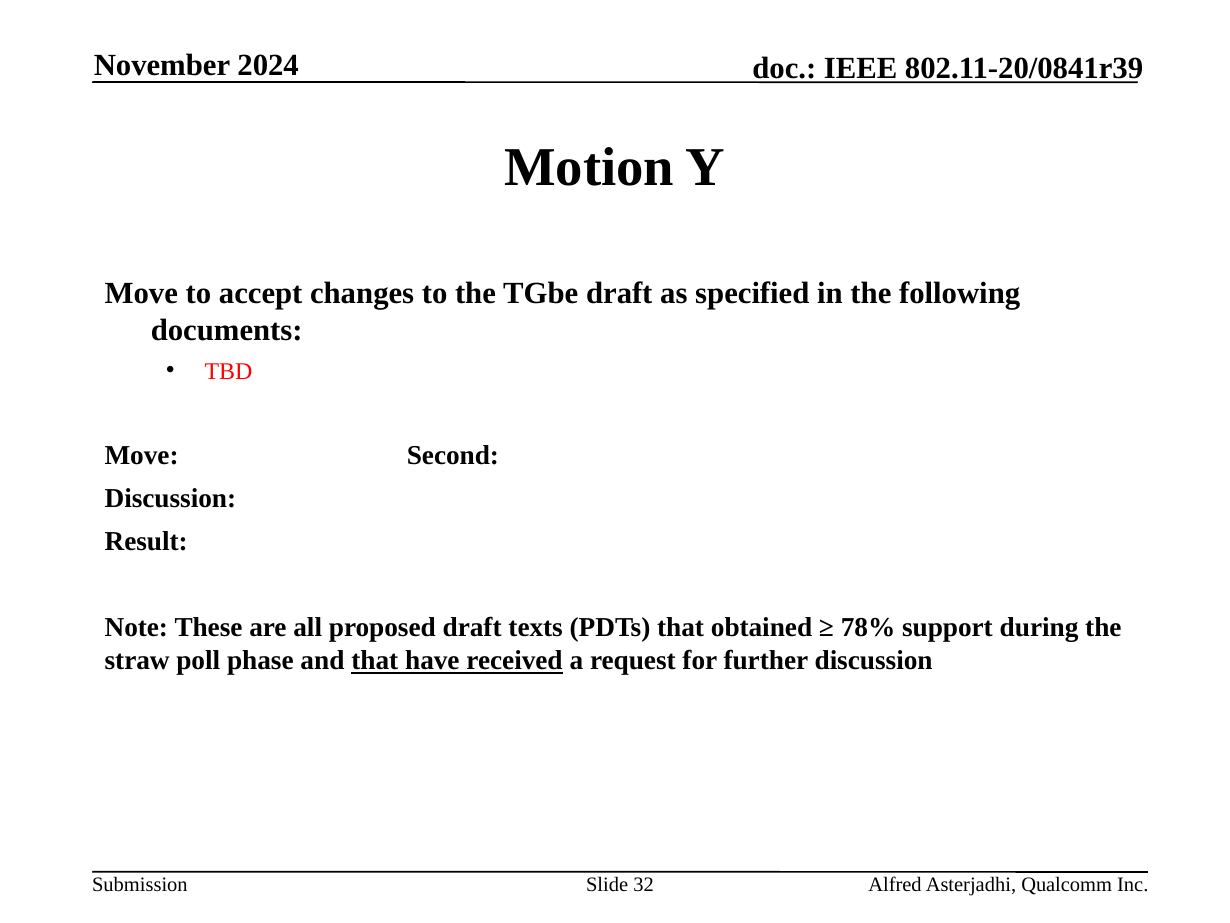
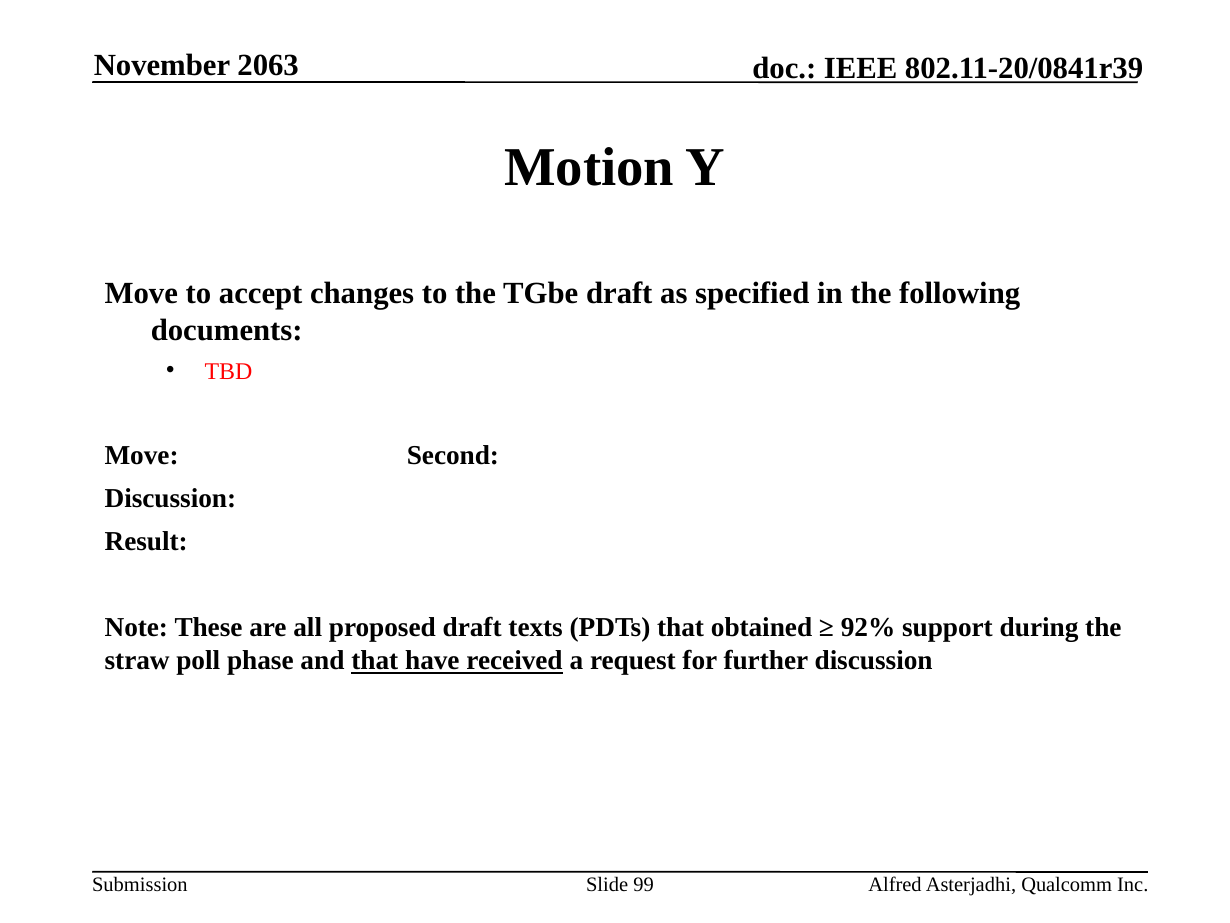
2024: 2024 -> 2063 (268, 65)
78%: 78% -> 92% (868, 628)
32: 32 -> 99 (644, 885)
